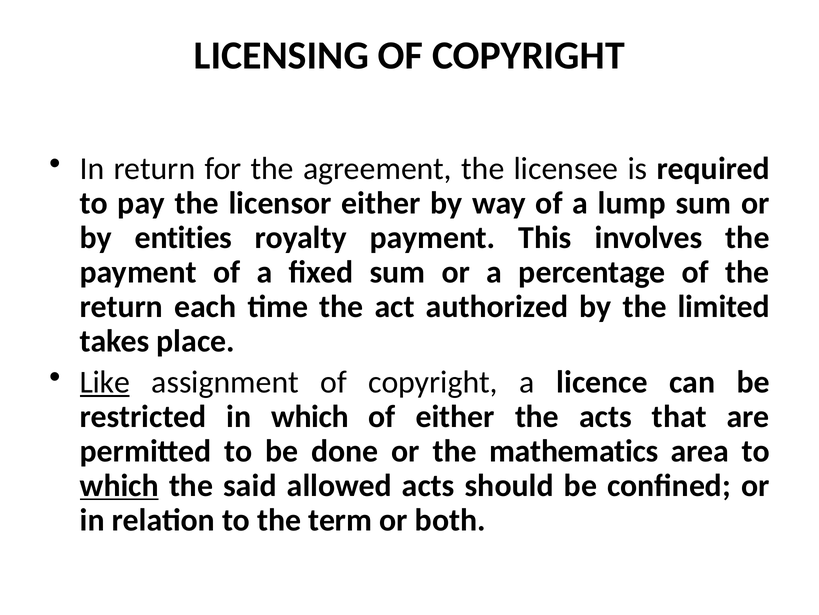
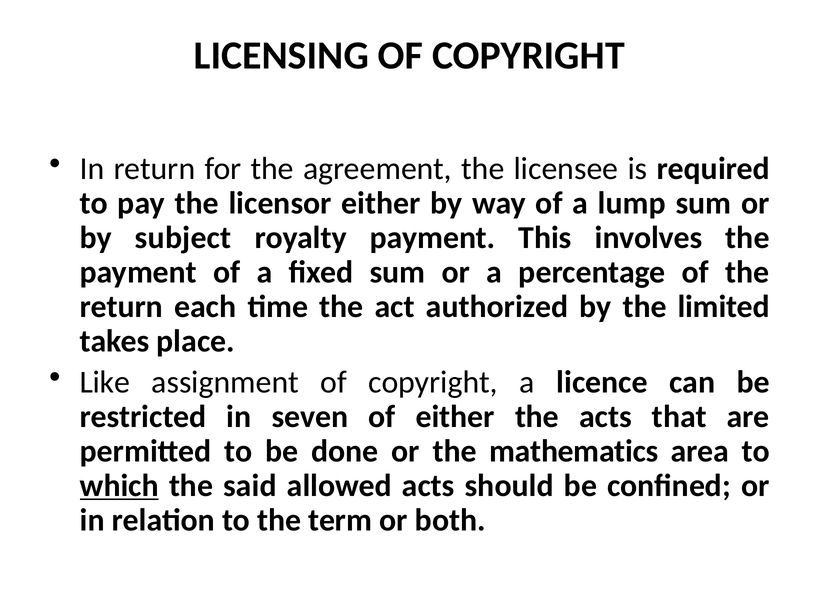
entities: entities -> subject (183, 238)
Like underline: present -> none (105, 382)
in which: which -> seven (310, 416)
